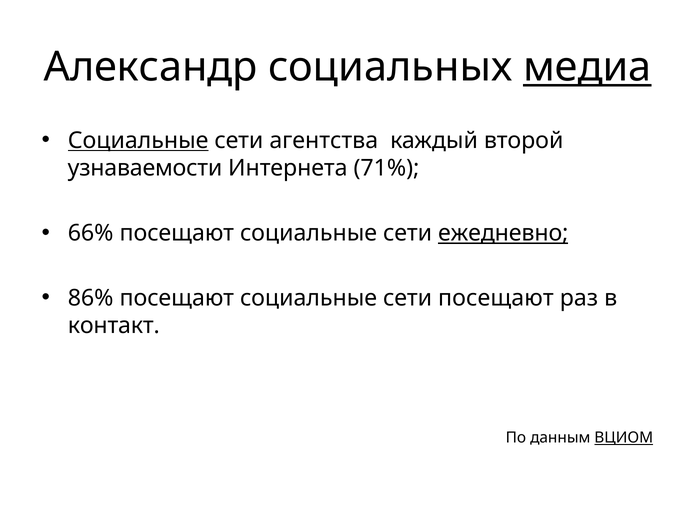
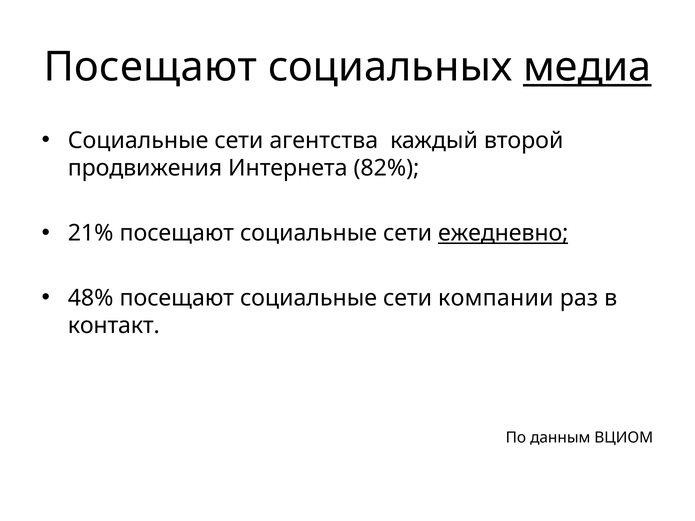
Александр: Александр -> Посещают (150, 67)
Социальные underline: present -> none (138, 141)
узнаваемости: узнаваемости -> продвижения (145, 168)
71%: 71% -> 82% (386, 168)
66%: 66% -> 21% (91, 233)
86%: 86% -> 48% (91, 298)
сети посещают: посещают -> компании (496, 298)
ВЦИОМ underline: present -> none (624, 438)
